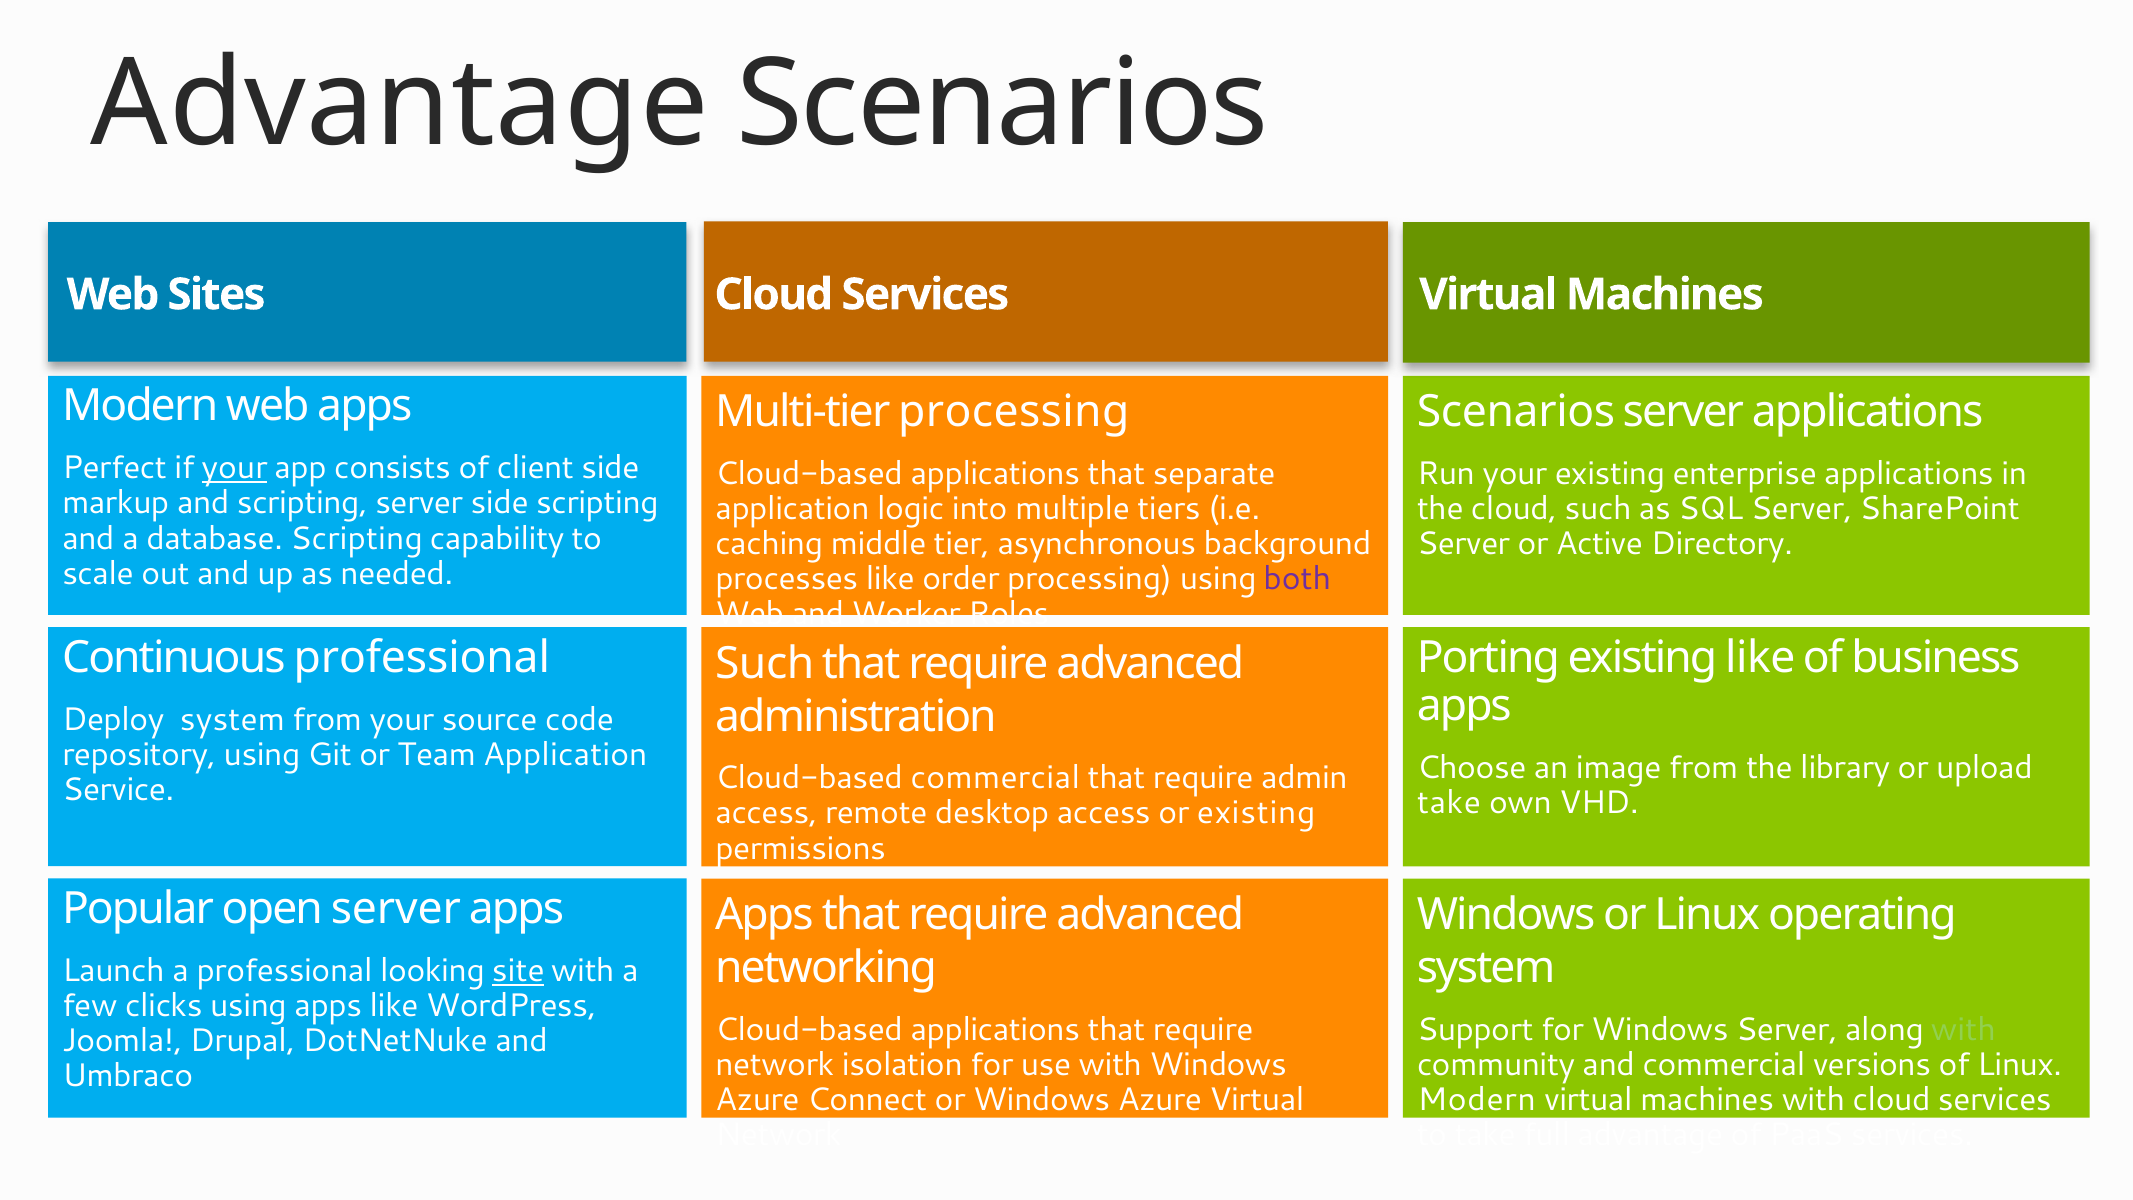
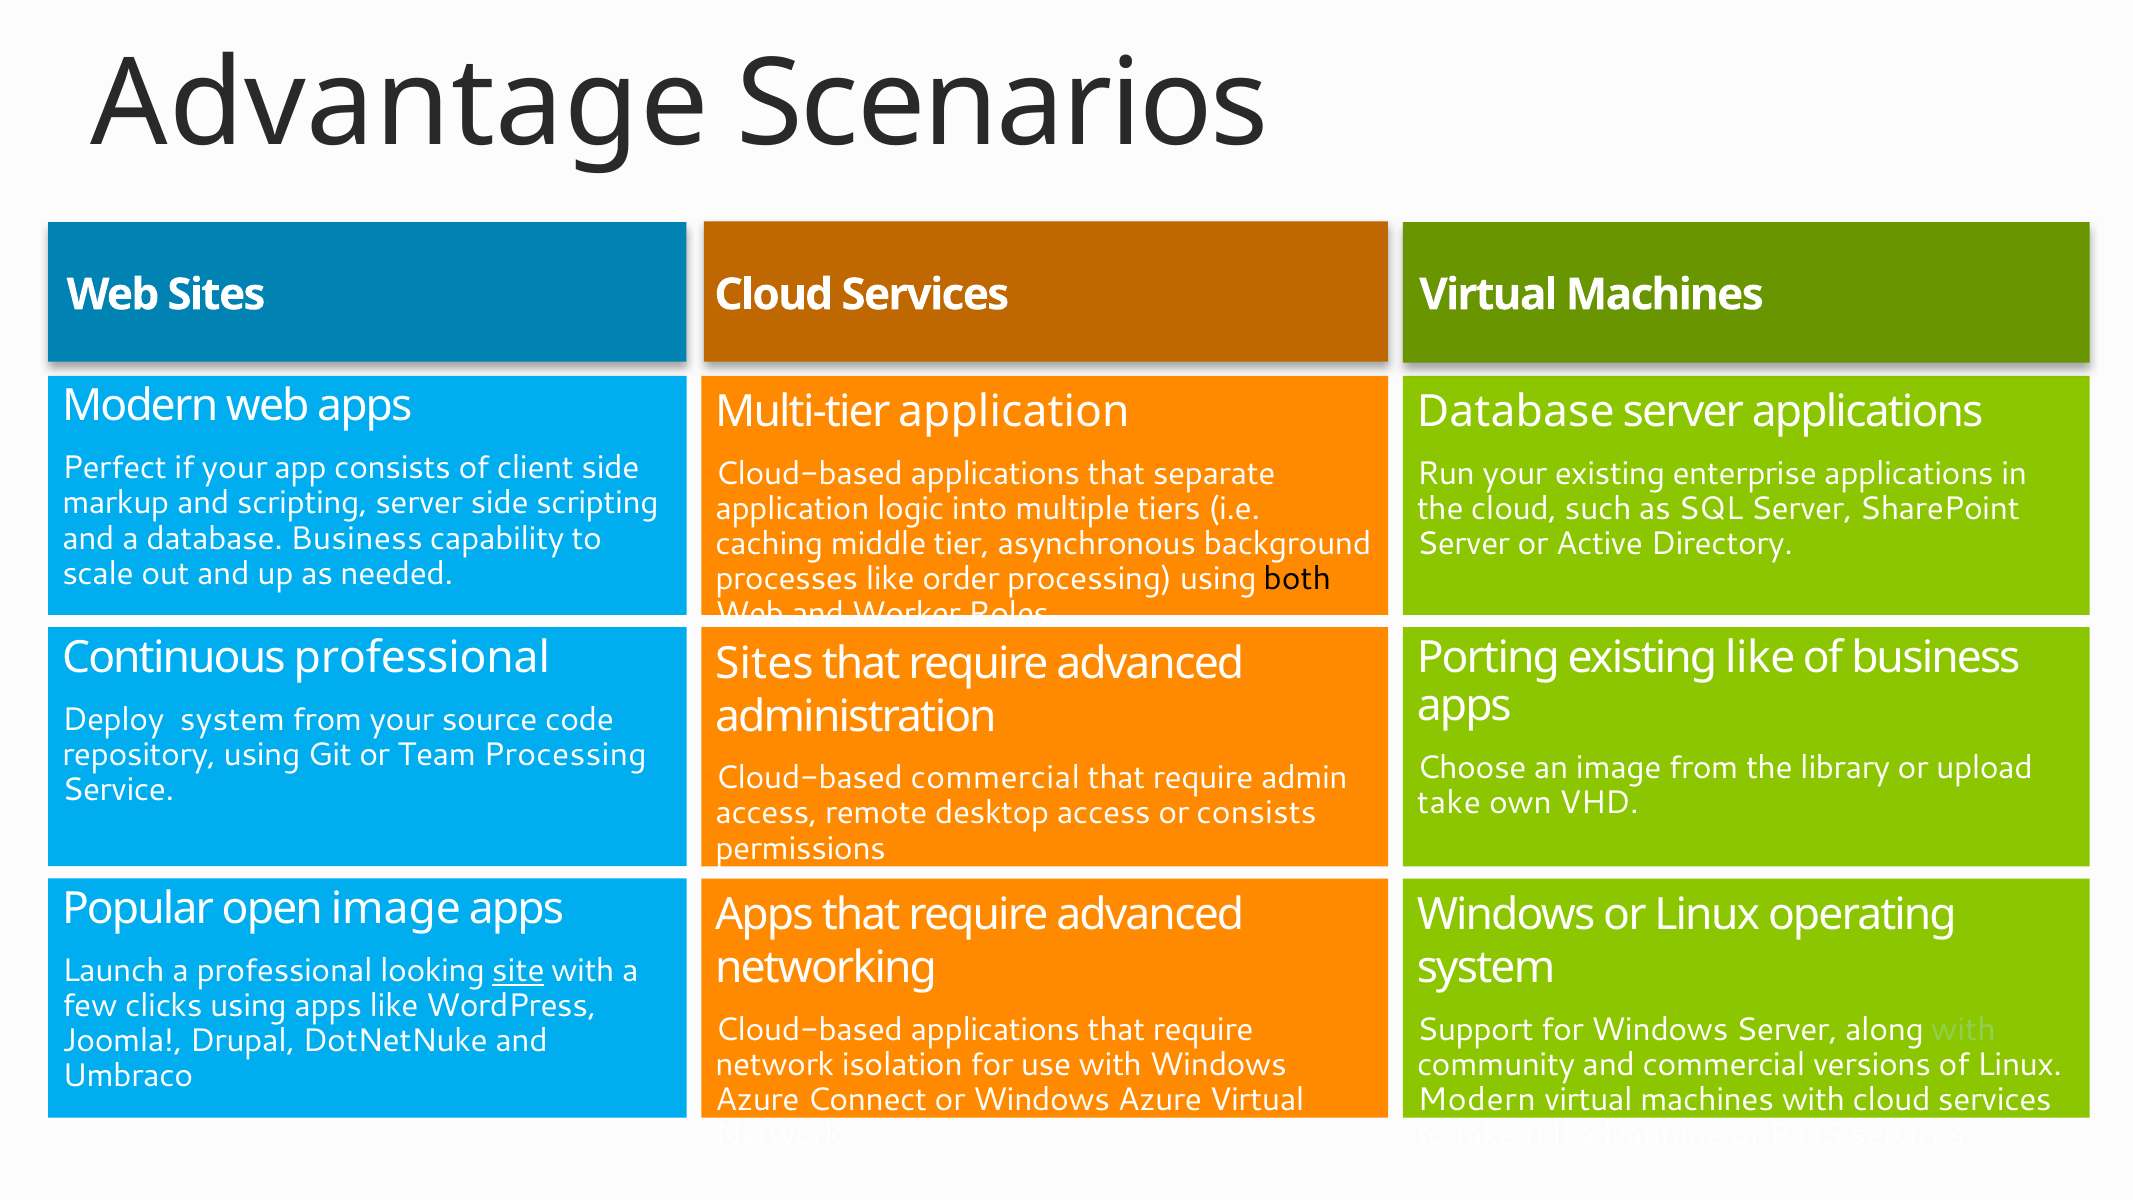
Multi-tier processing: processing -> application (1014, 412)
Scenarios: Scenarios -> Database (1516, 412)
your underline: present -> none (235, 468)
database Scripting: Scripting -> Business (357, 538)
both colour: purple -> black (1297, 579)
Such: Such -> Sites (764, 664)
Team Application: Application -> Processing (565, 754)
or existing: existing -> consists (1256, 813)
open server: server -> image (396, 909)
